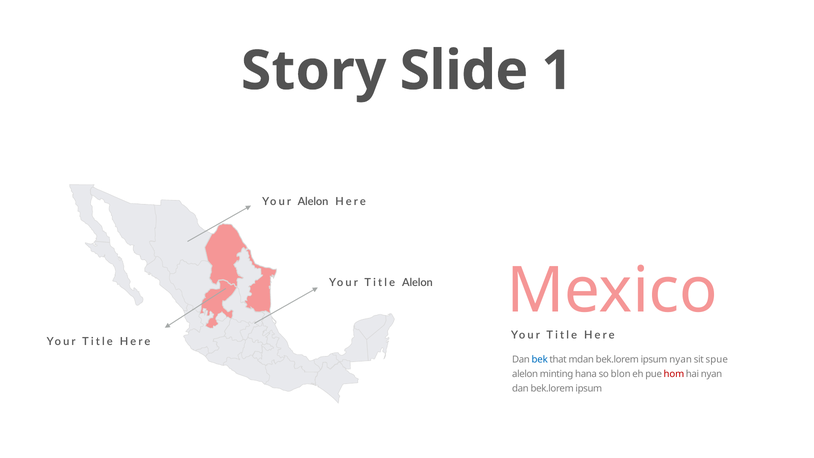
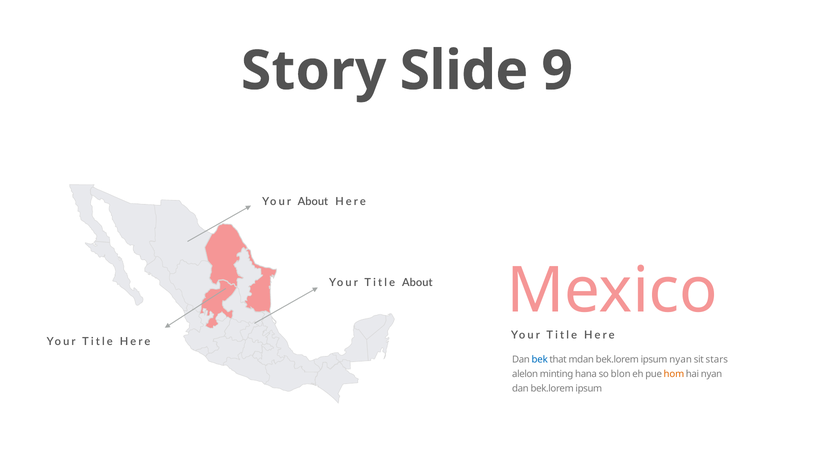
1: 1 -> 9 (557, 71)
Your Alelon: Alelon -> About (313, 202)
Title Alelon: Alelon -> About (417, 283)
spue: spue -> stars (717, 359)
hom colour: red -> orange (674, 374)
